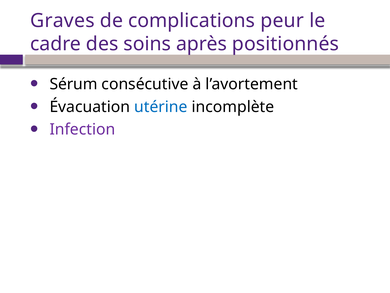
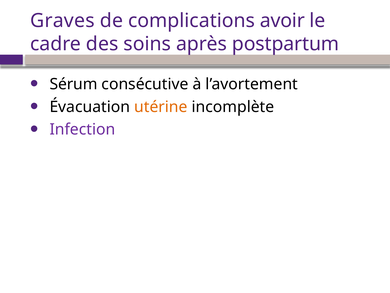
peur: peur -> avoir (282, 21)
positionnés: positionnés -> postpartum (286, 44)
utérine colour: blue -> orange (161, 107)
